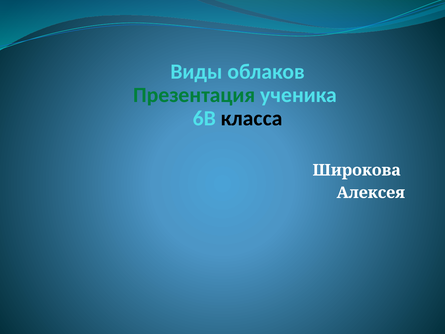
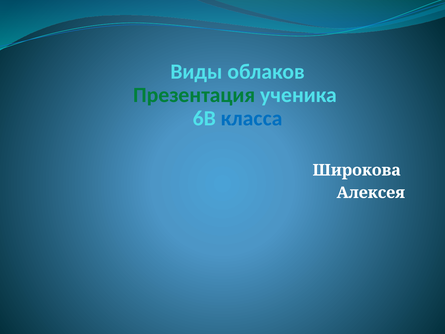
класса colour: black -> blue (252, 118)
